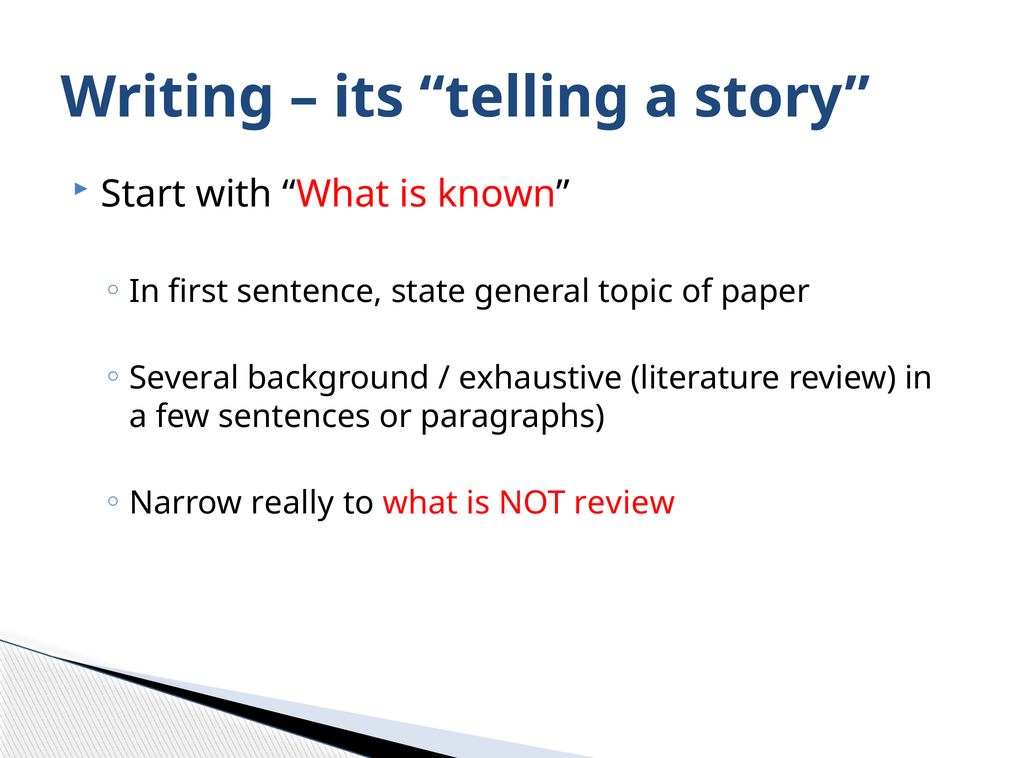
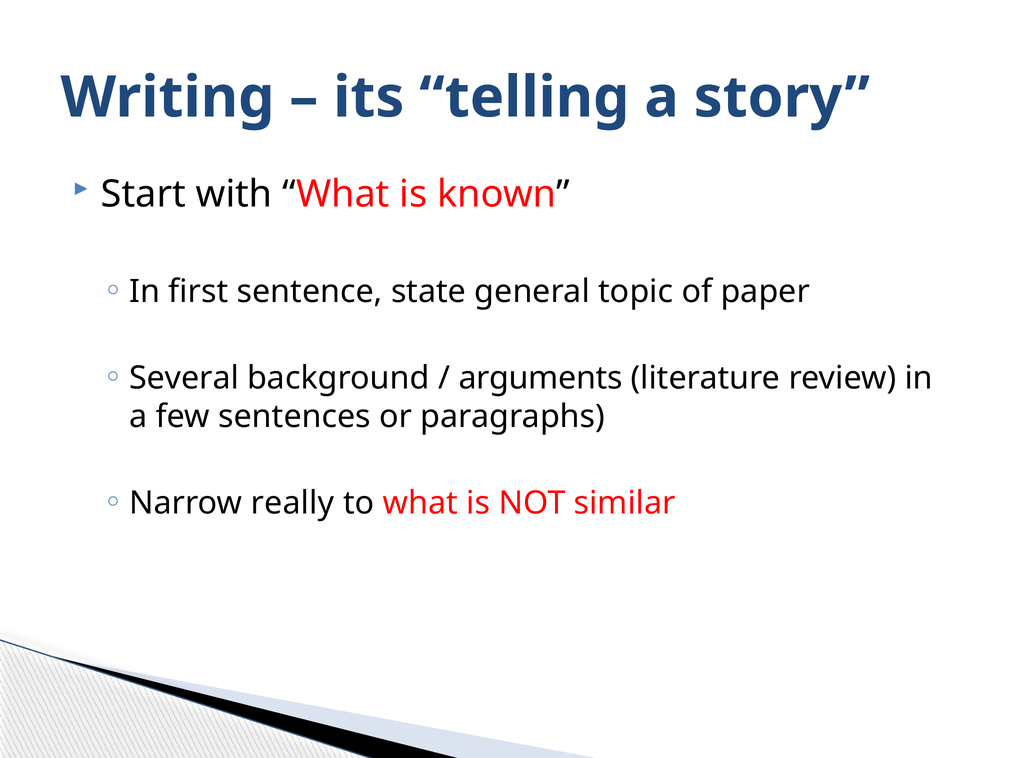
exhaustive: exhaustive -> arguments (541, 378)
NOT review: review -> similar (625, 503)
